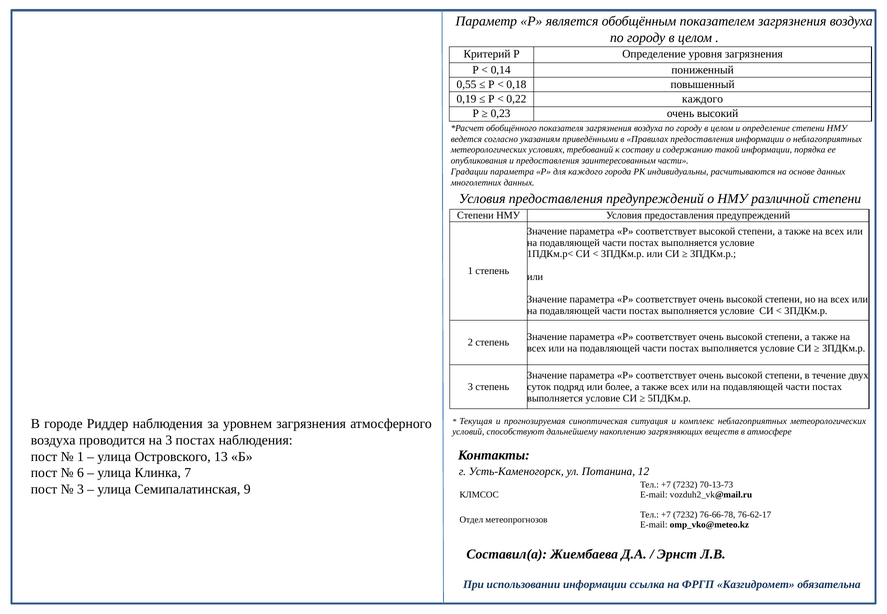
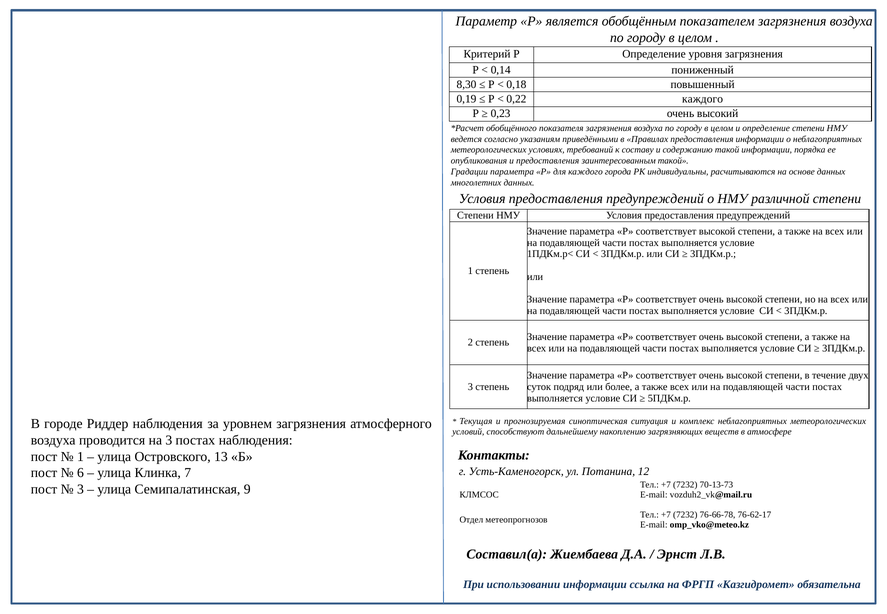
0,55: 0,55 -> 8,30 (466, 84)
заинтересованным части: части -> такой (673, 161)
